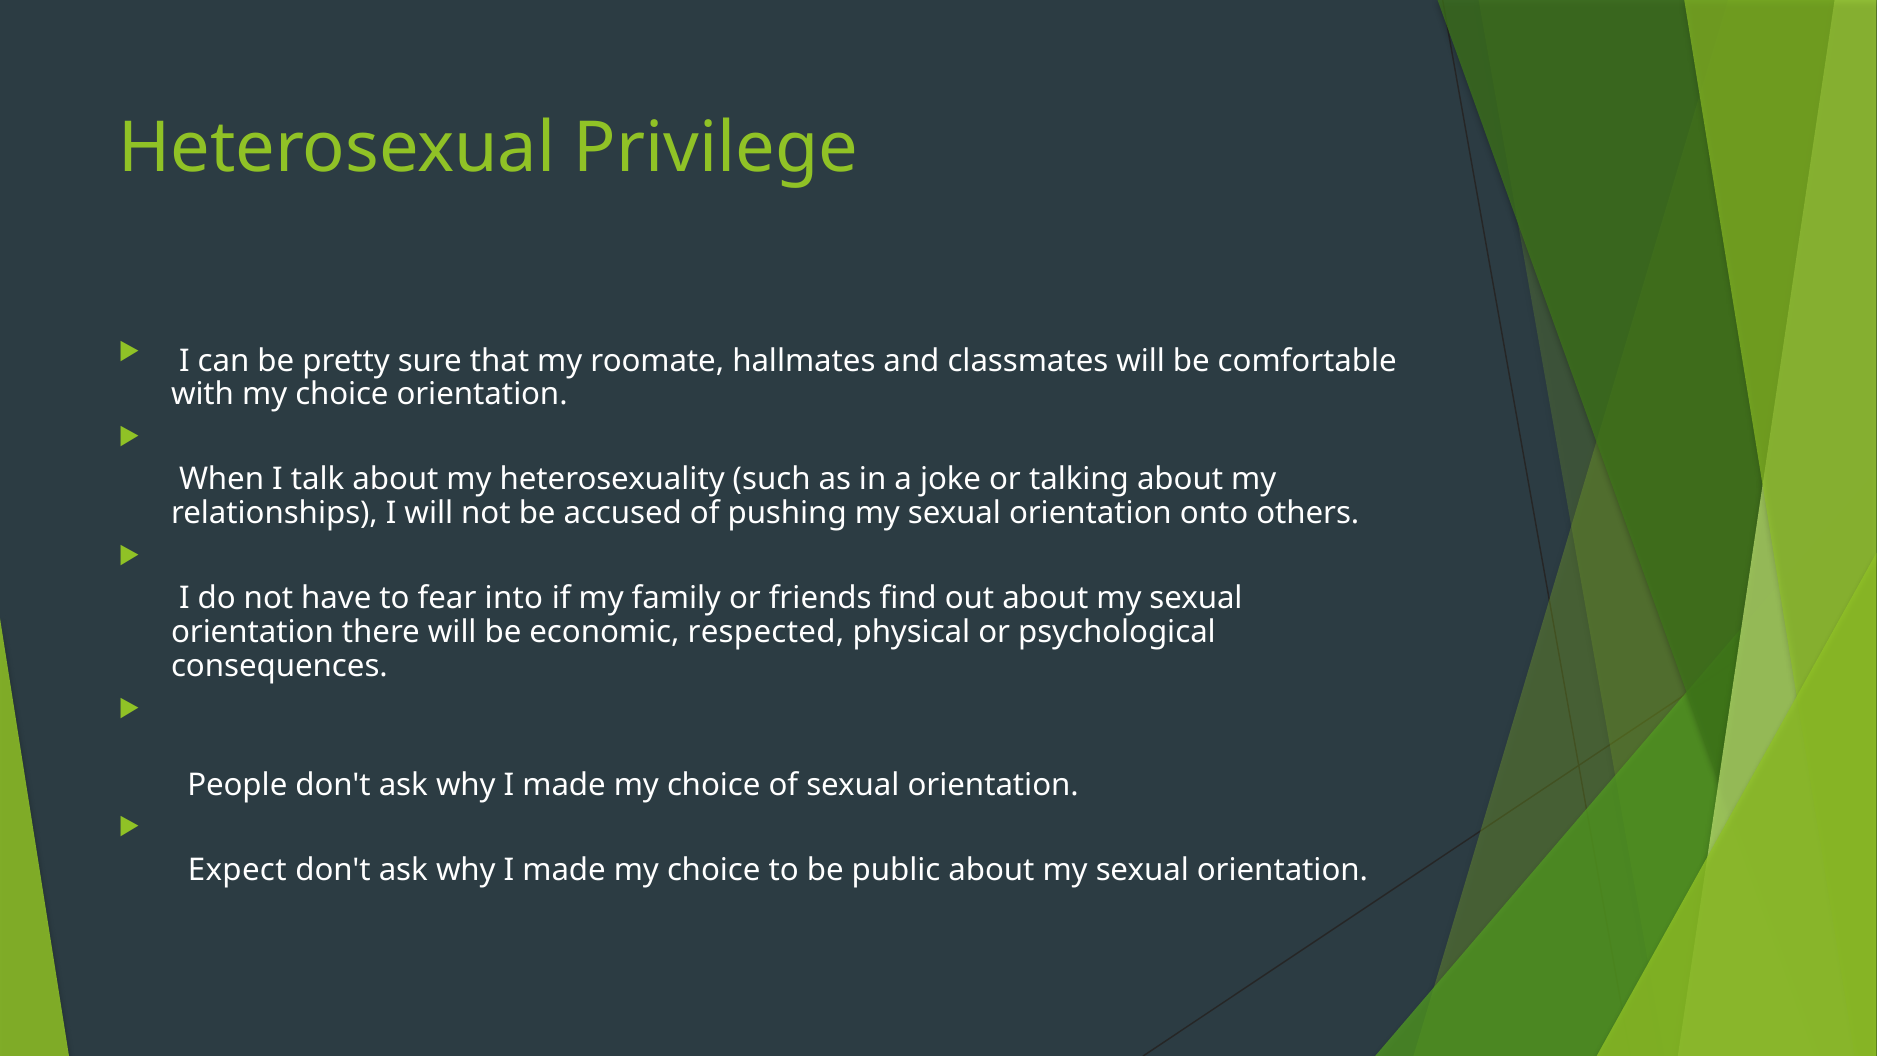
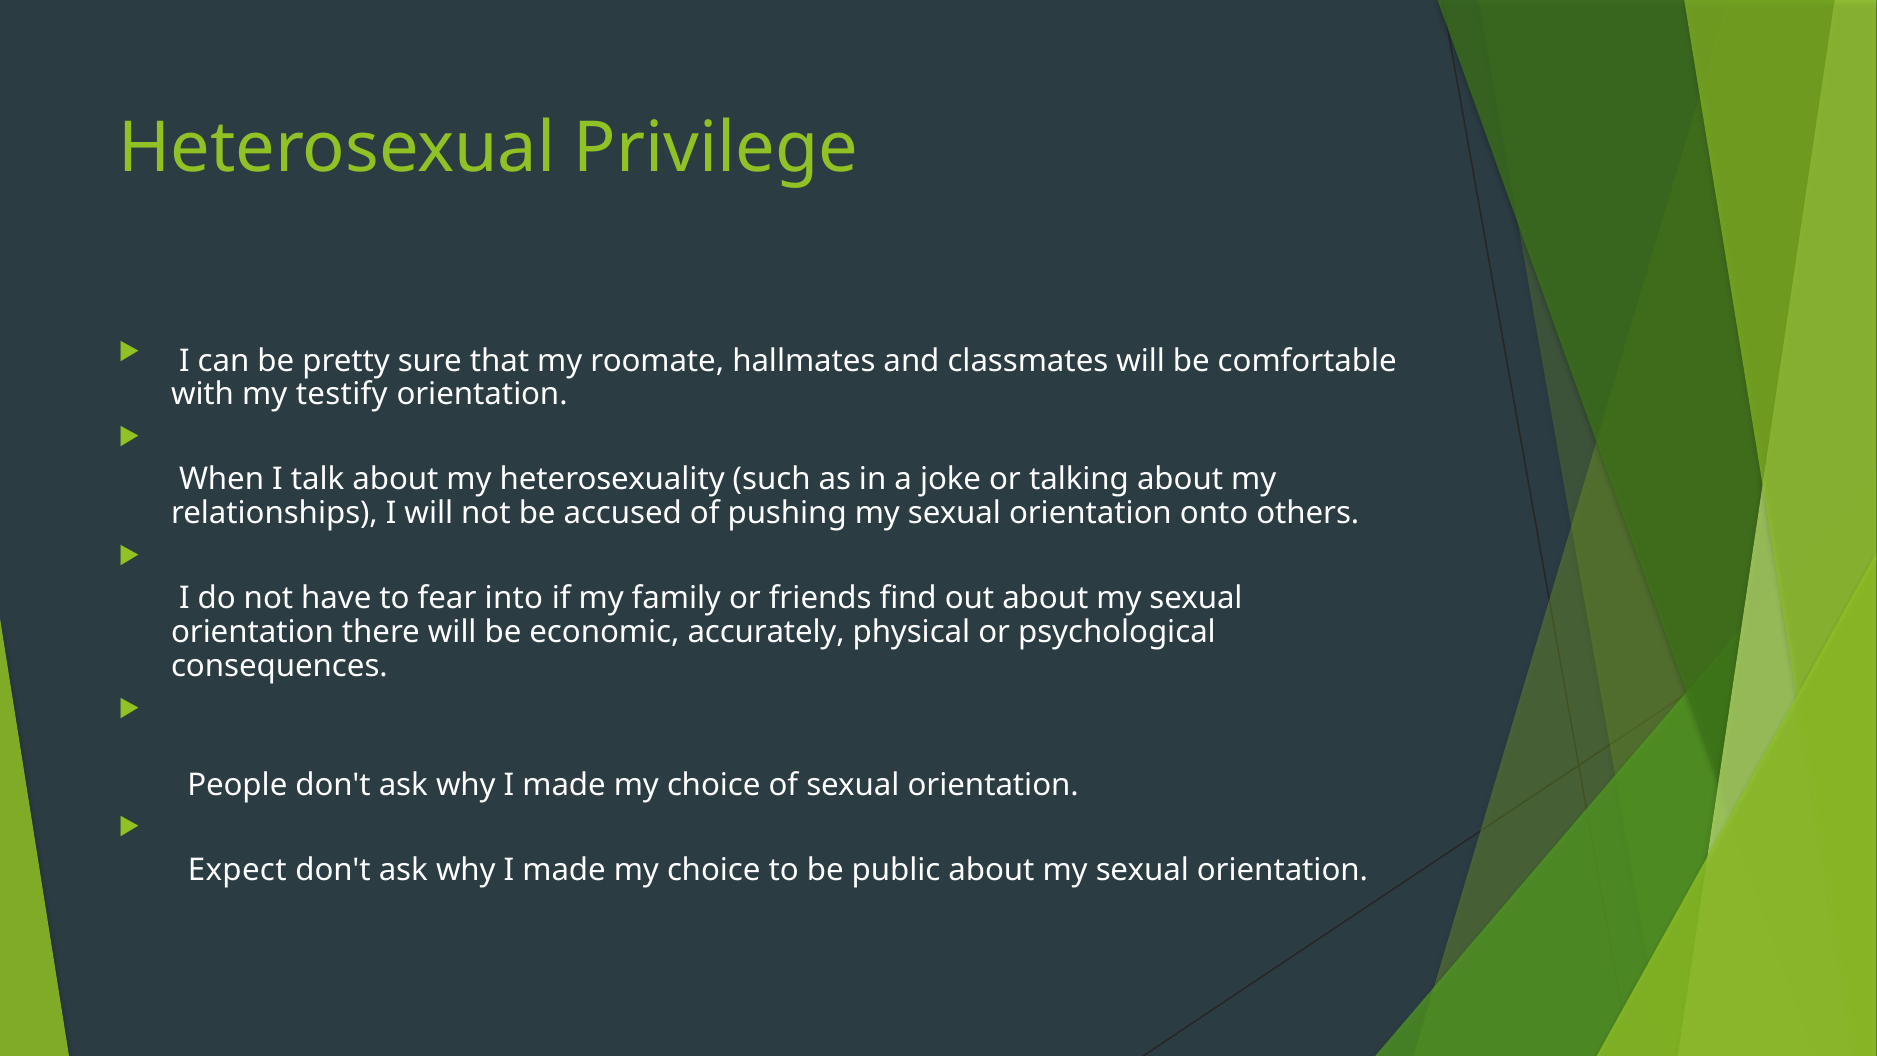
with my choice: choice -> testify (342, 394)
respected: respected -> accurately (766, 632)
